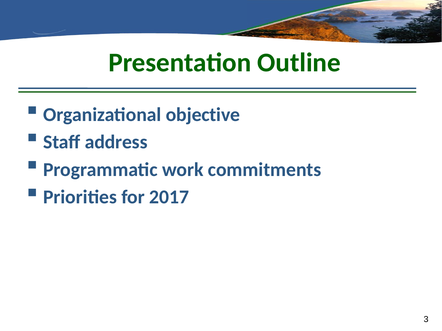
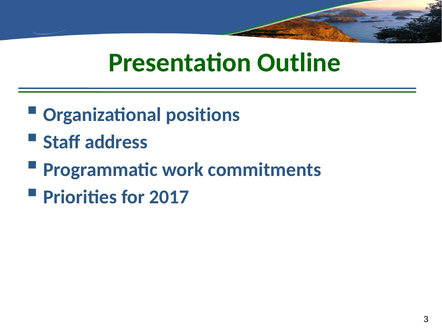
objective: objective -> positions (203, 115)
